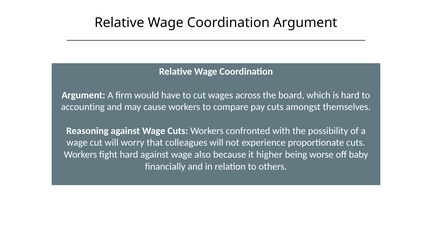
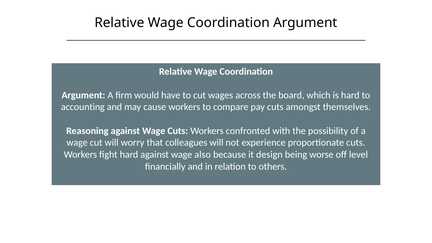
higher: higher -> design (269, 155)
baby: baby -> level (358, 155)
